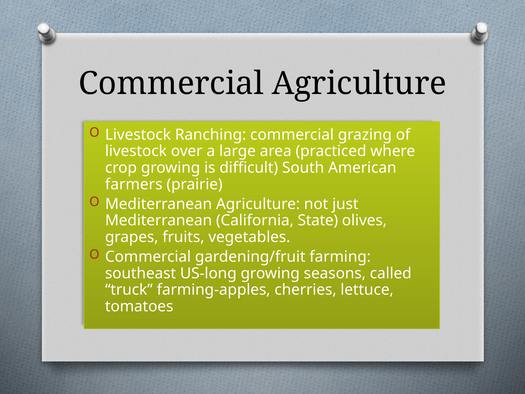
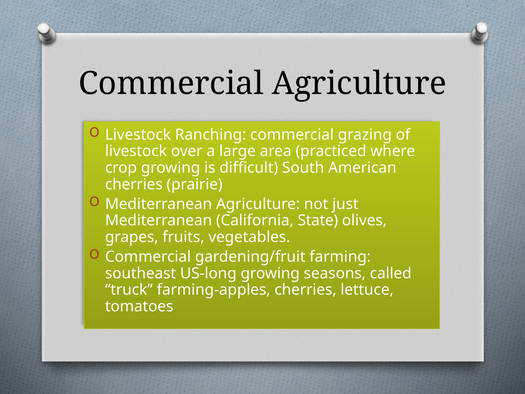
farmers: farmers -> cherries (134, 184)
